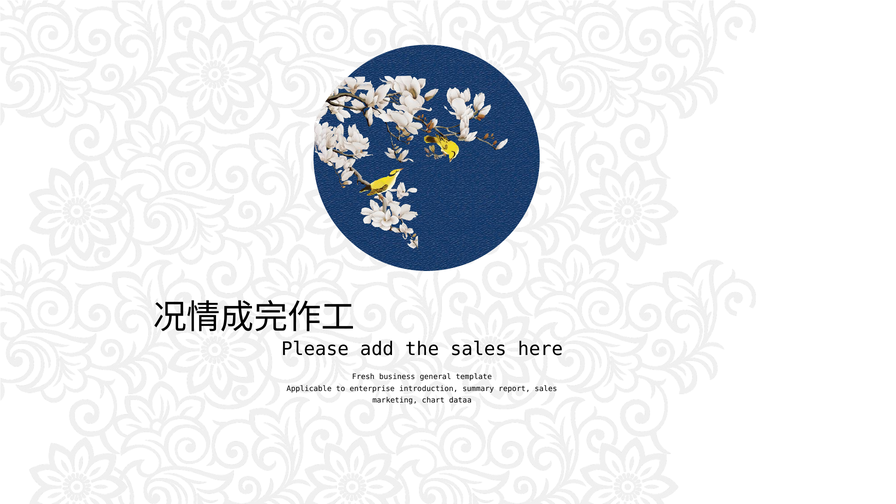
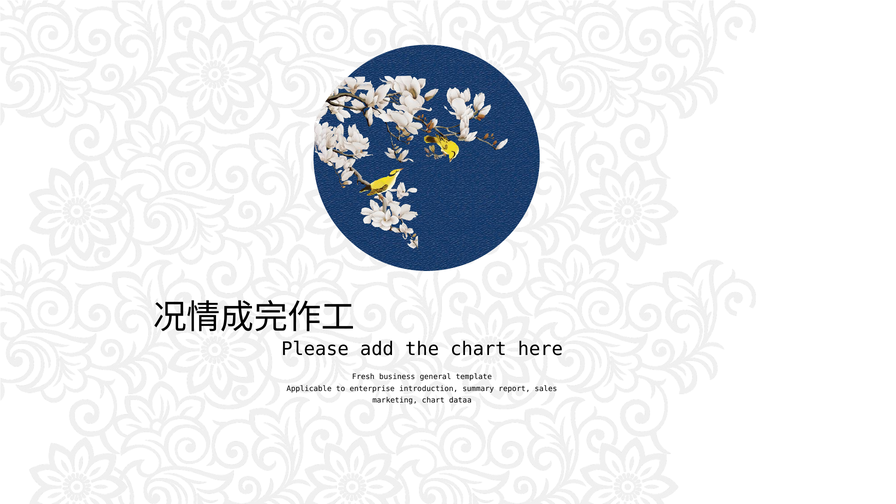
the sales: sales -> chart (478, 349)
